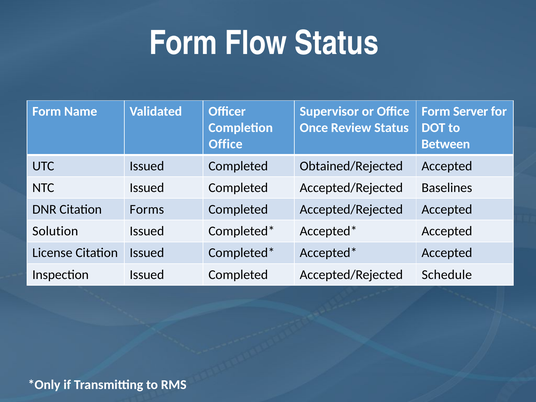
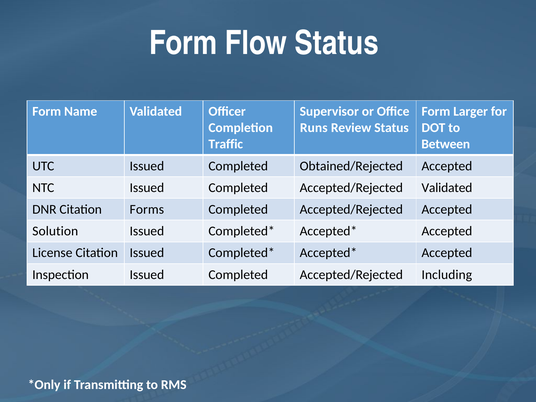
Server: Server -> Larger (471, 112)
Once: Once -> Runs (314, 128)
Office: Office -> Traffic (226, 144)
Accepted/Rejected Baselines: Baselines -> Validated (447, 188)
Schedule: Schedule -> Including (447, 275)
